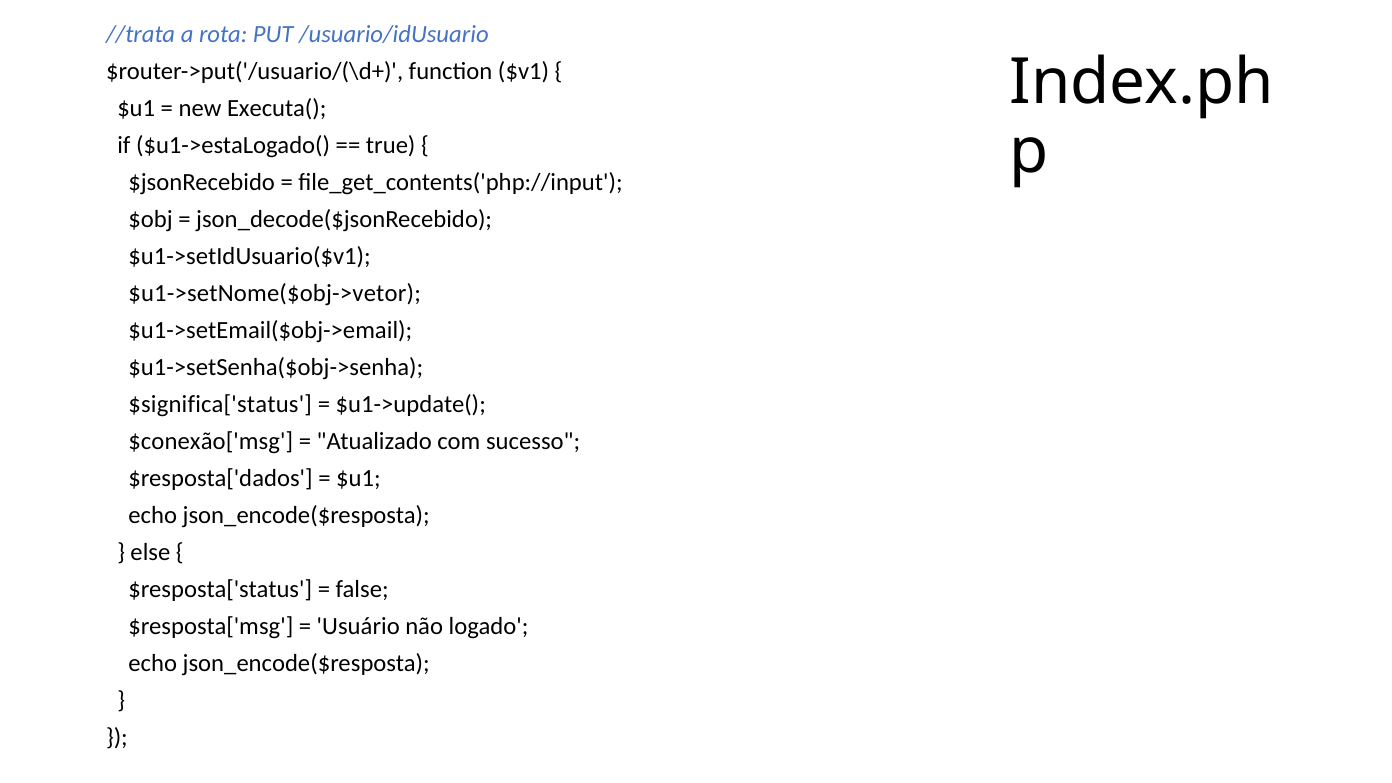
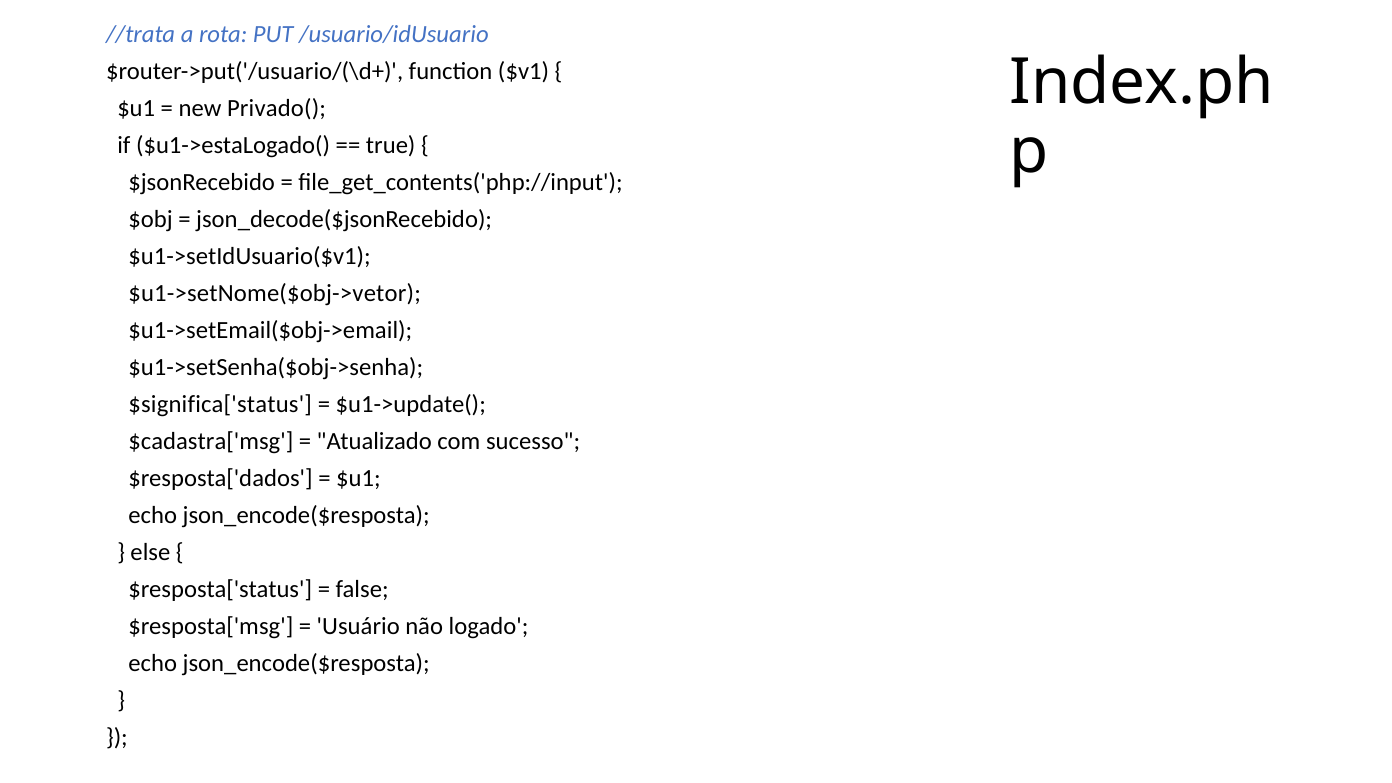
Executa(: Executa( -> Privado( (277, 109)
$conexão['msg: $conexão['msg -> $cadastra['msg (211, 442)
